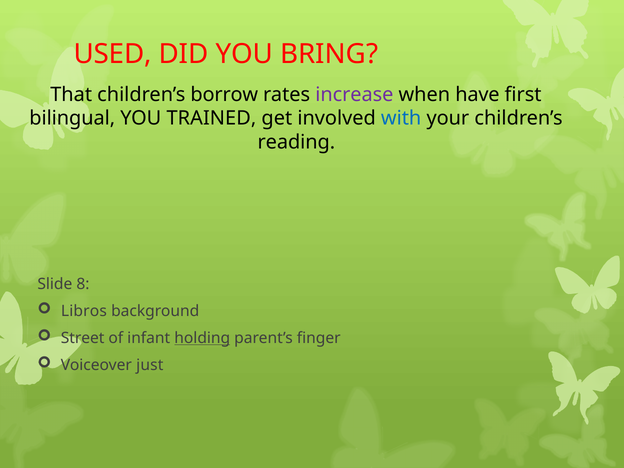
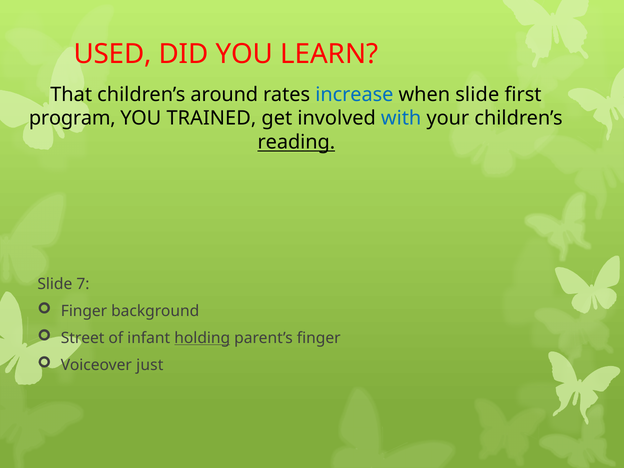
BRING: BRING -> LEARN (329, 54)
borrow: borrow -> around (224, 94)
increase colour: purple -> blue (354, 94)
when have: have -> slide (477, 94)
bilingual: bilingual -> program (72, 118)
reading underline: none -> present (296, 142)
8: 8 -> 7 (83, 284)
Libros: Libros -> Finger (84, 311)
